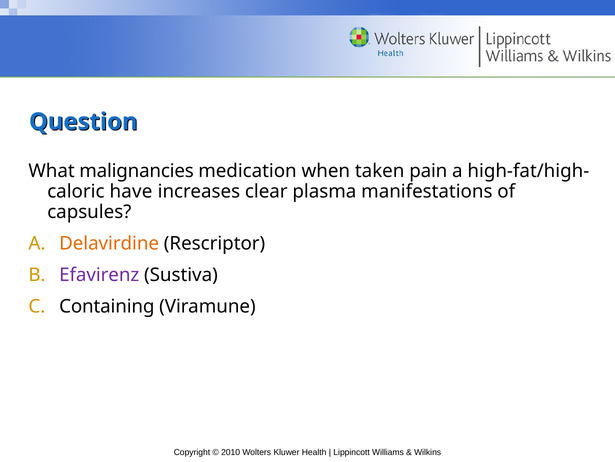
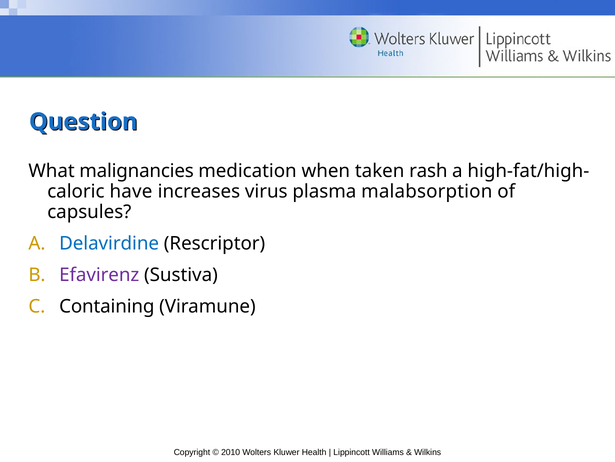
pain: pain -> rash (428, 171)
clear: clear -> virus (266, 191)
manifestations: manifestations -> malabsorption (427, 191)
Delavirdine colour: orange -> blue (109, 243)
